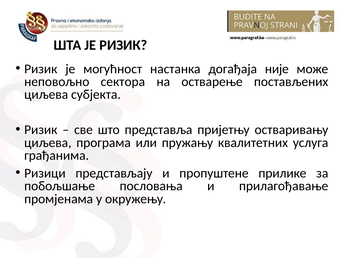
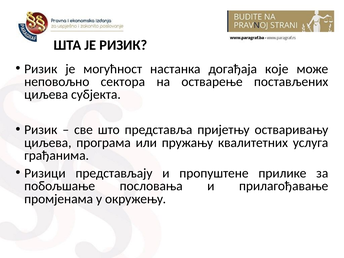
није: није -> које (277, 69)
